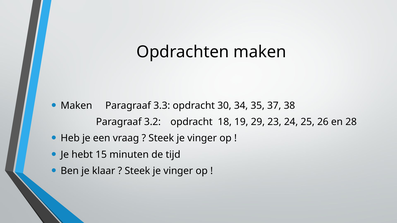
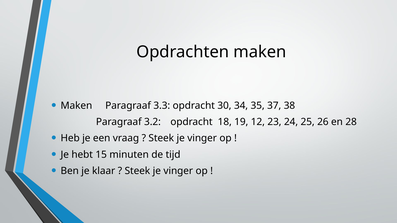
29: 29 -> 12 (258, 122)
